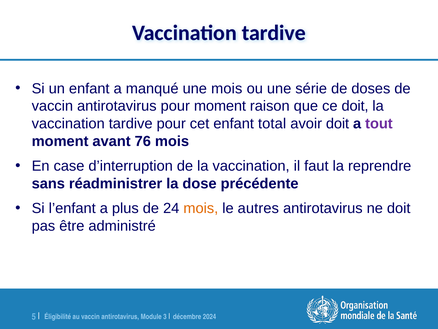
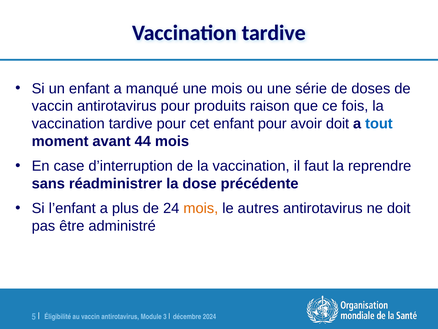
pour moment: moment -> produits (220, 106)
ce doit: doit -> fois (355, 106)
enfant total: total -> pour (272, 123)
tout colour: purple -> blue (379, 123)
76: 76 -> 44 (143, 141)
